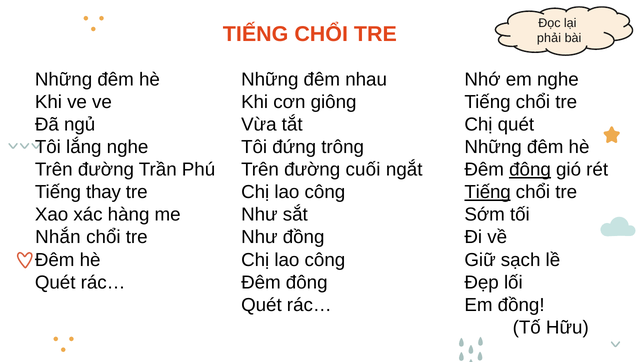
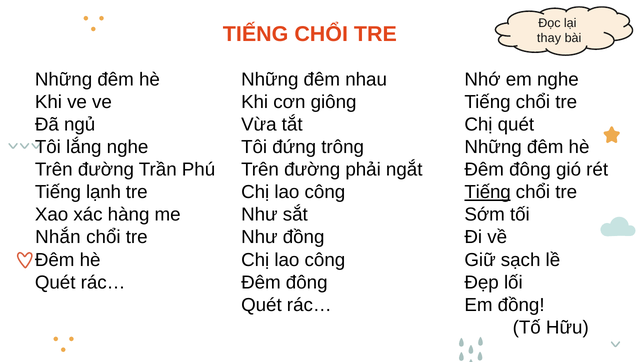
phải: phải -> thay (549, 38)
cuối: cuối -> phải (363, 170)
đông underline: present -> none (530, 170)
thay: thay -> lạnh (103, 192)
